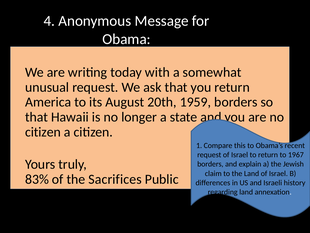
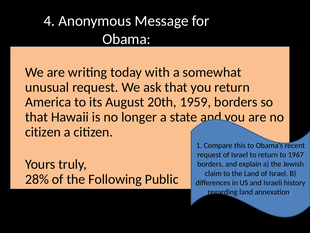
83%: 83% -> 28% (37, 179)
Sacrifices: Sacrifices -> Following (115, 179)
